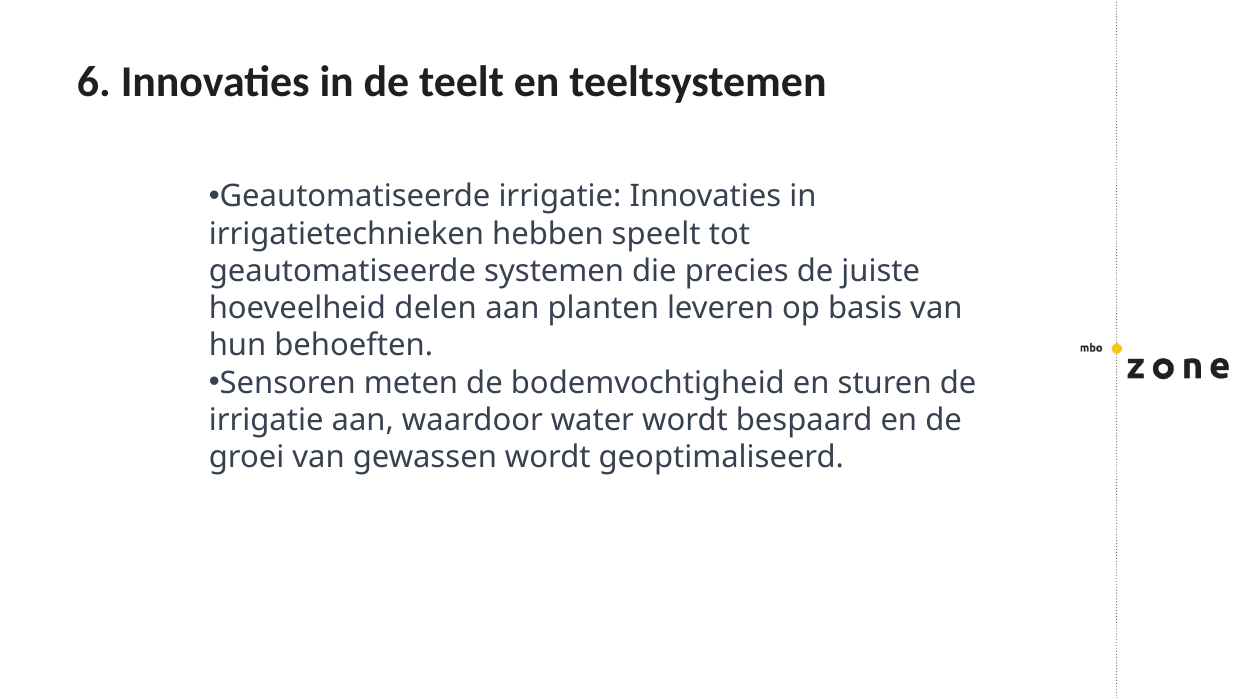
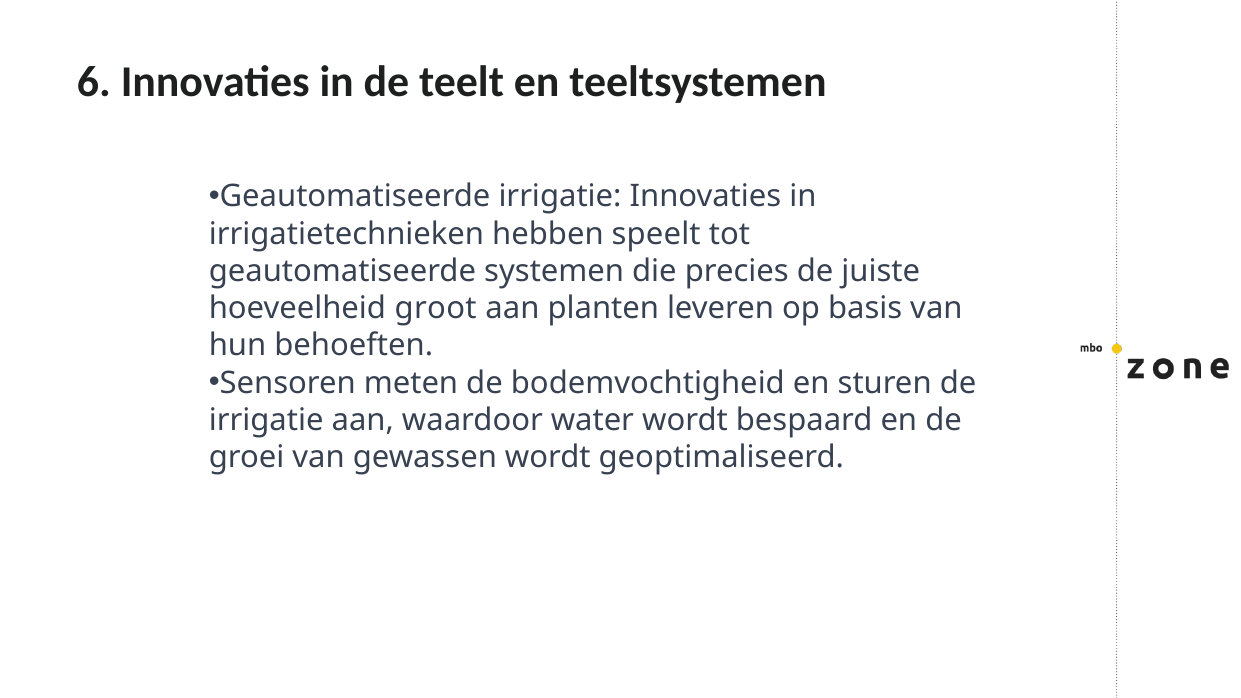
delen: delen -> groot (436, 308)
